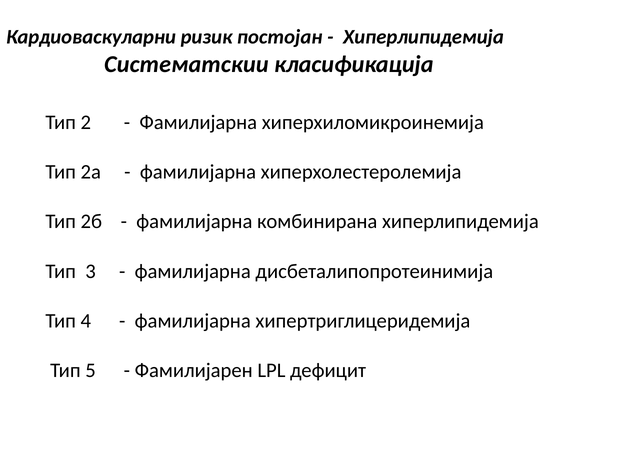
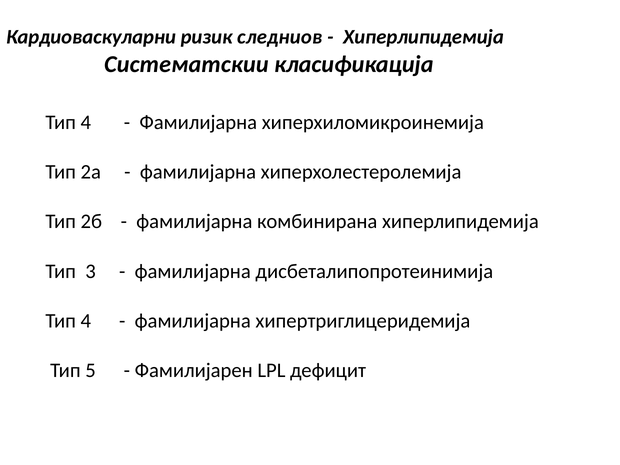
постојан: постојан -> следниов (280, 37)
2: 2 -> 4 (86, 122)
